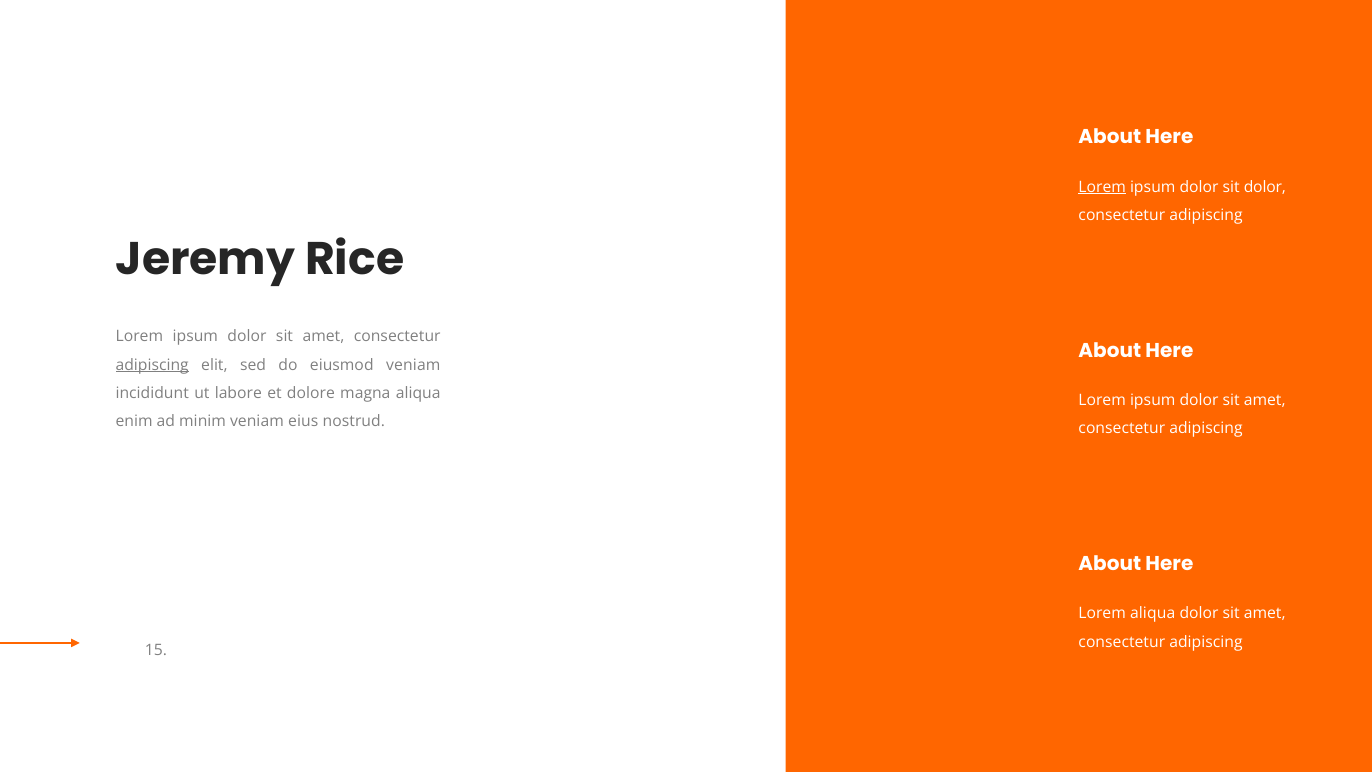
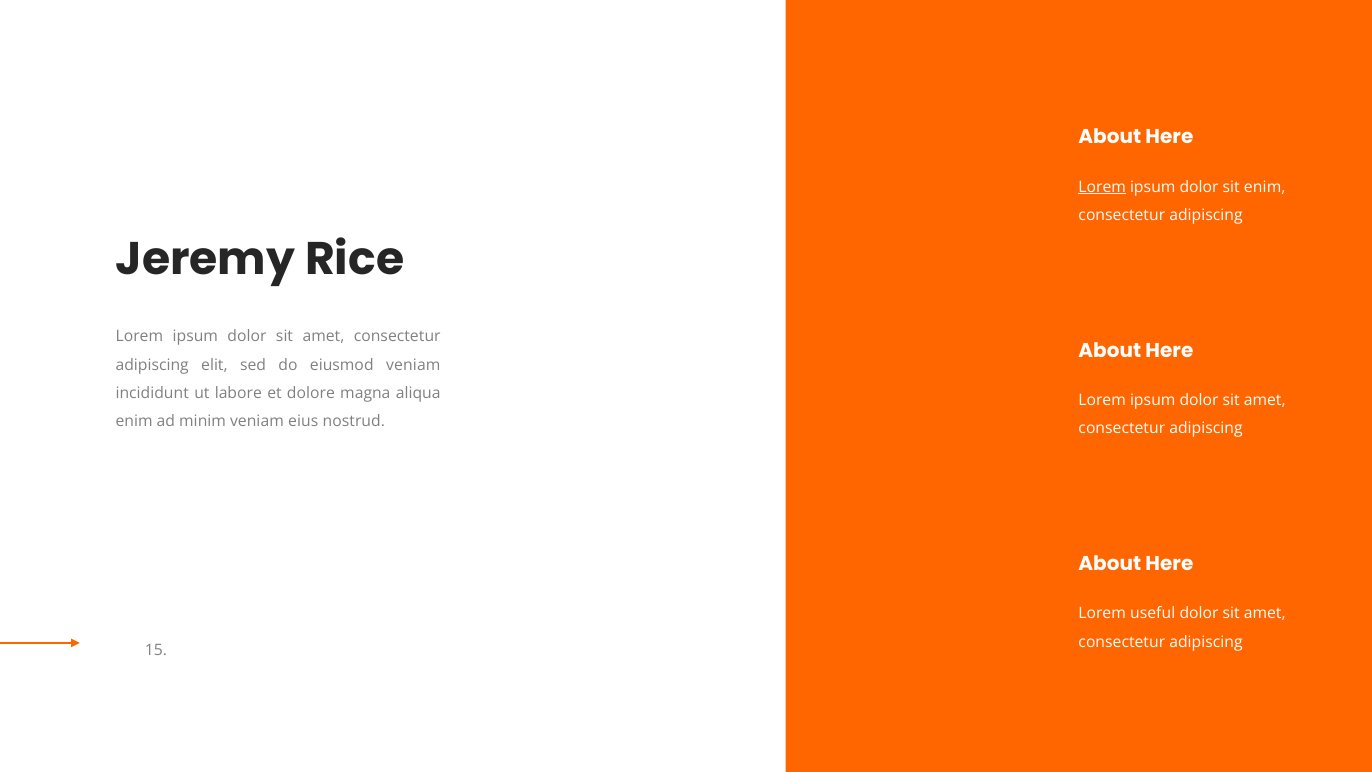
sit dolor: dolor -> enim (1265, 187)
adipiscing underline: present -> none (152, 365)
Lorem aliqua: aliqua -> useful (1153, 613)
